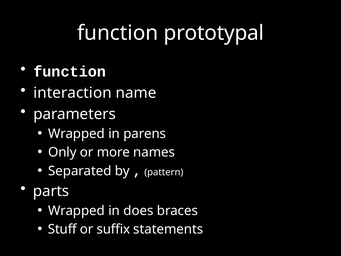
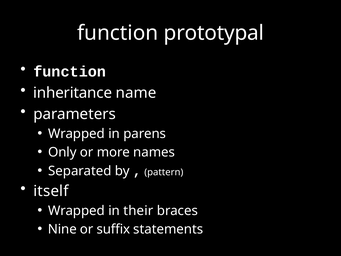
interaction: interaction -> inheritance (73, 93)
parts: parts -> itself (51, 191)
does: does -> their (138, 211)
Stuff: Stuff -> Nine (62, 229)
